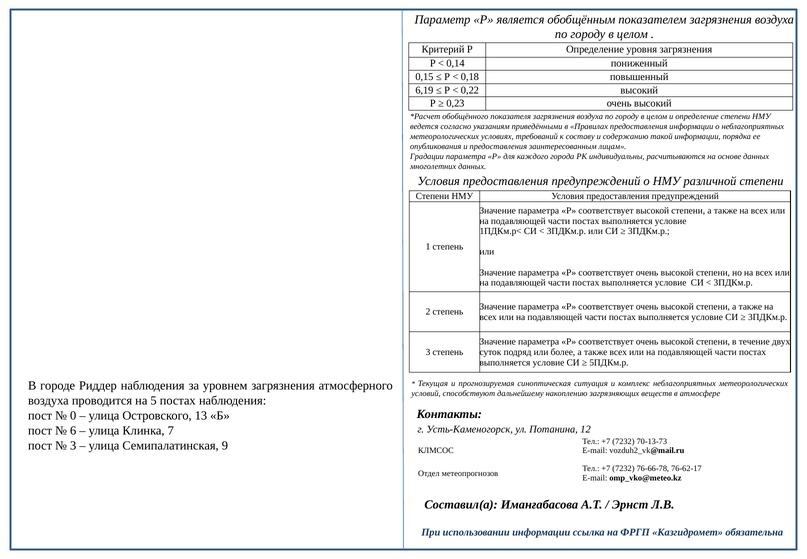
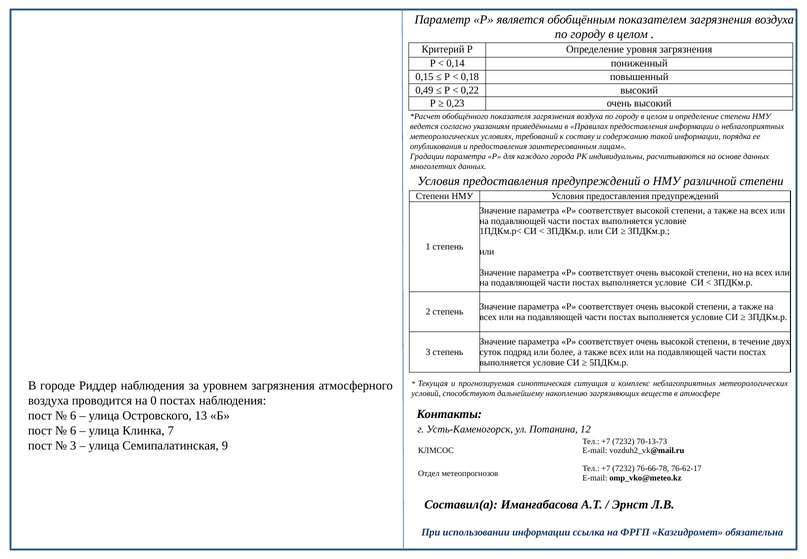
6,19: 6,19 -> 0,49 (424, 90)
5: 5 -> 0 (154, 401)
0: 0 -> 6 (73, 415)
